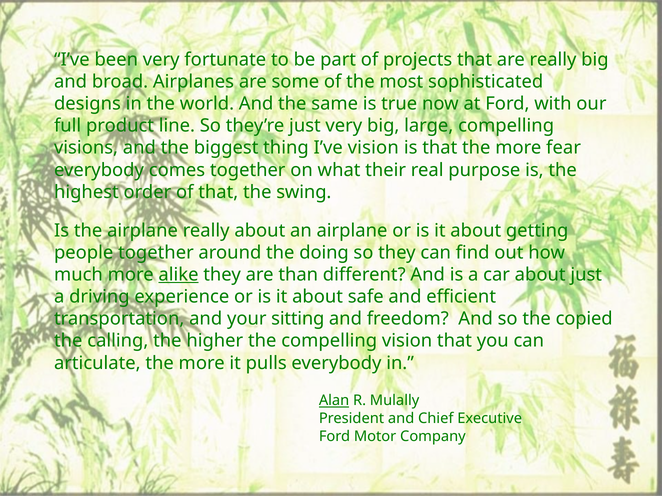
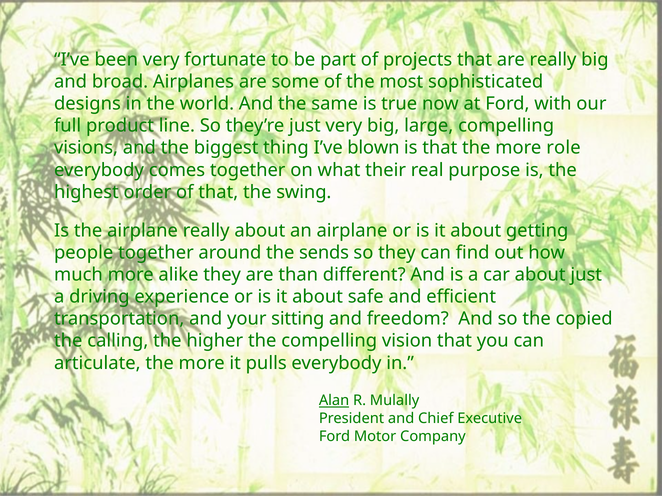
I’ve vision: vision -> blown (373, 148)
fear: fear -> role (564, 148)
doing: doing -> sends (324, 253)
alike underline: present -> none (178, 275)
